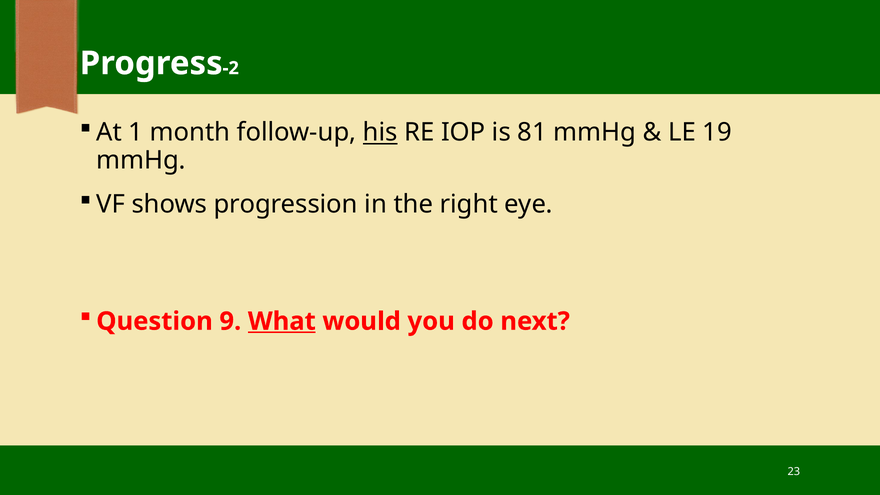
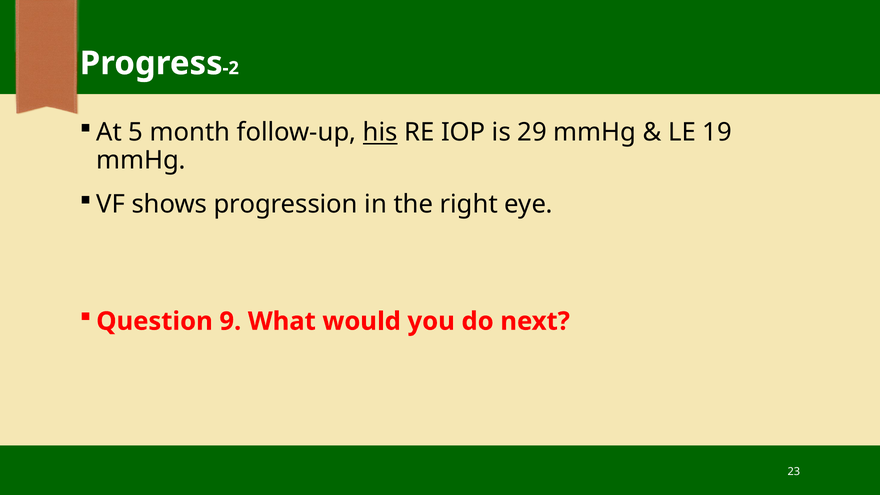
1: 1 -> 5 (136, 133)
81: 81 -> 29 (532, 133)
What underline: present -> none (282, 321)
